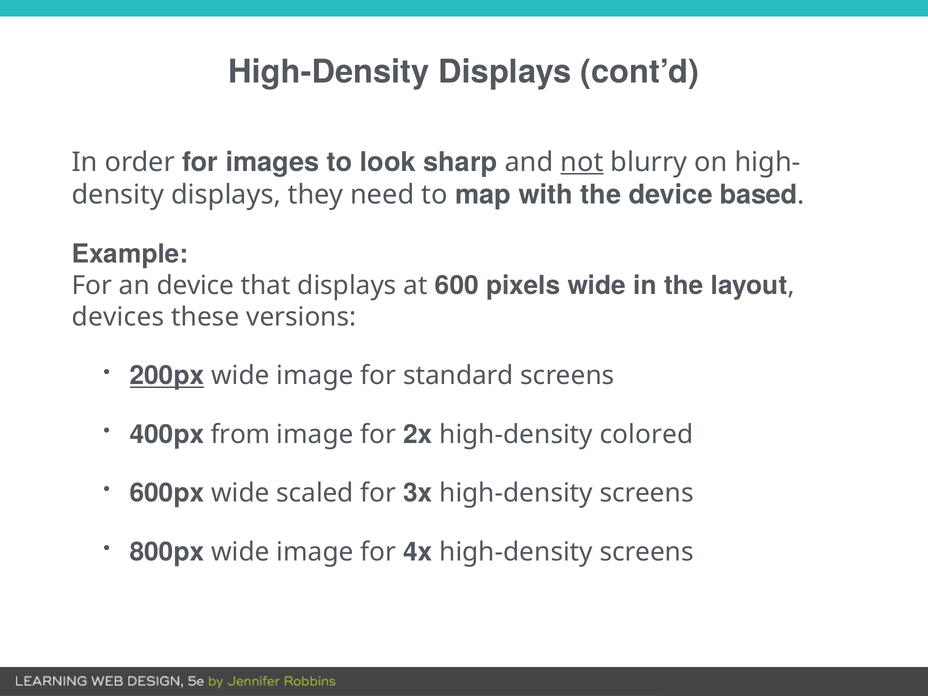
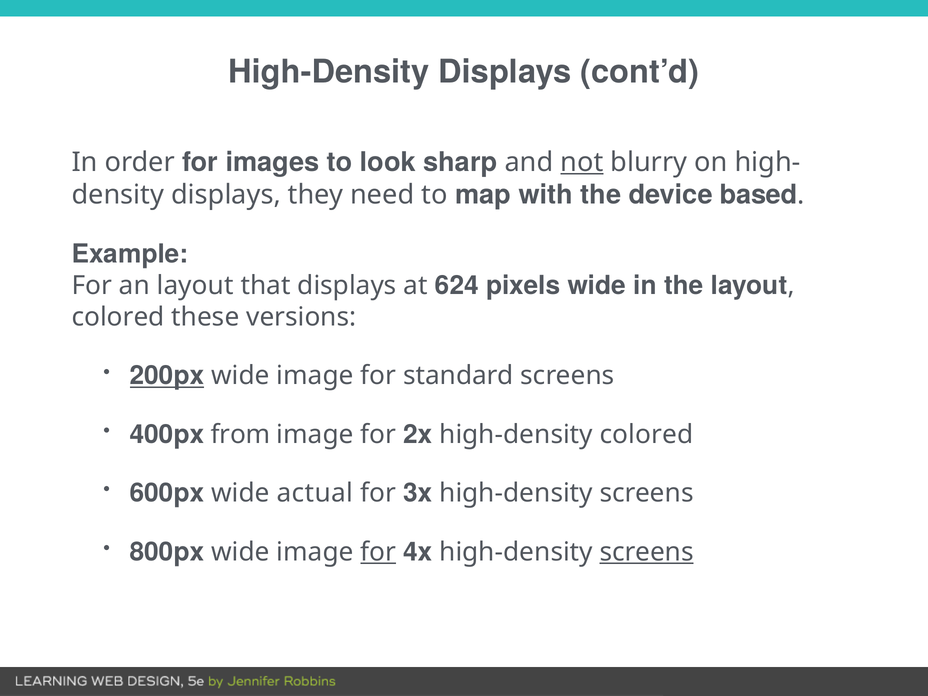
an device: device -> layout (195, 285)
600: 600 -> 624 (457, 285)
devices: devices -> colored (118, 317)
scaled: scaled -> actual (315, 493)
for underline: none -> present (378, 552)
screens underline: none -> present (647, 552)
